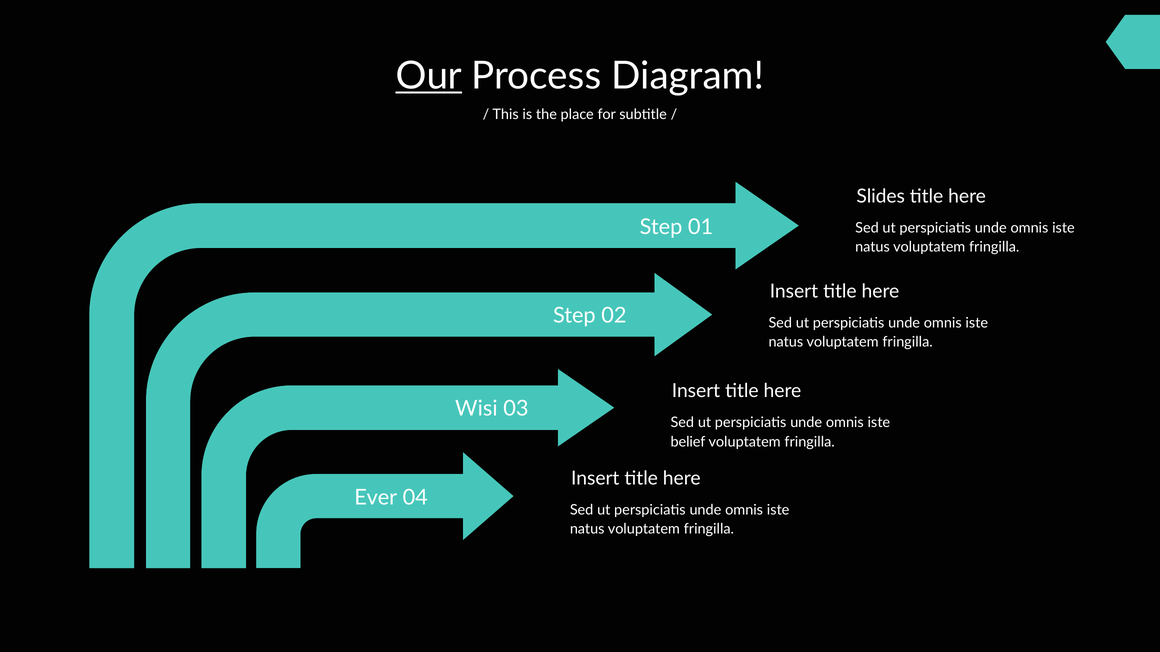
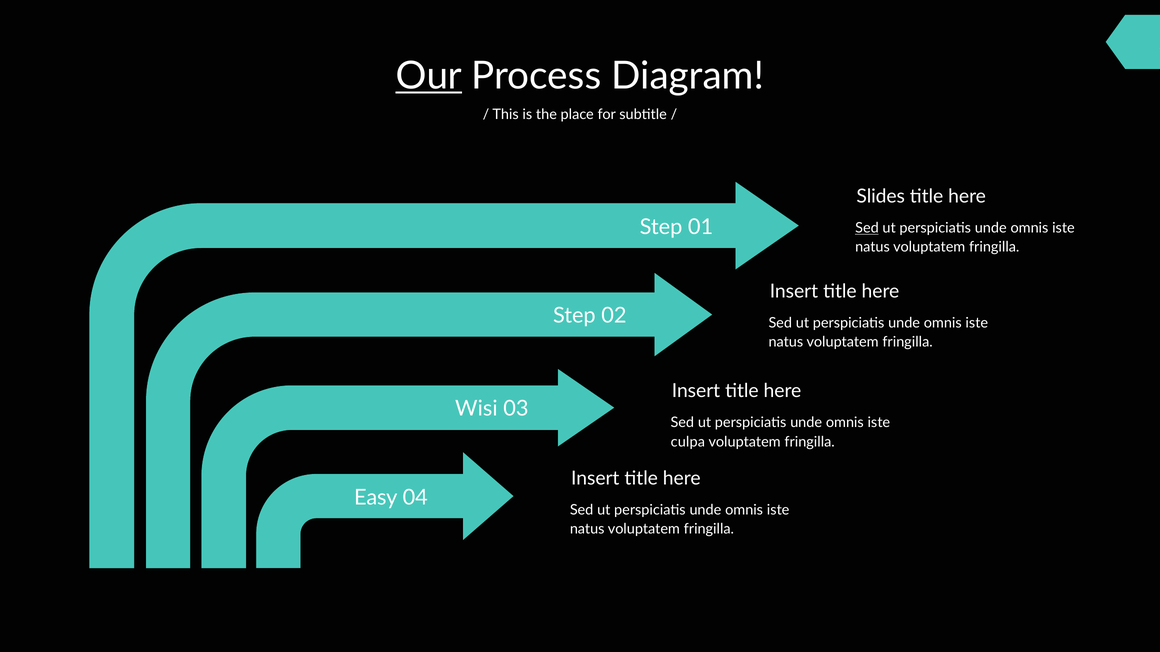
Sed underline: none -> present (867, 228)
belief: belief -> culpa (688, 442)
Ever: Ever -> Easy (376, 498)
